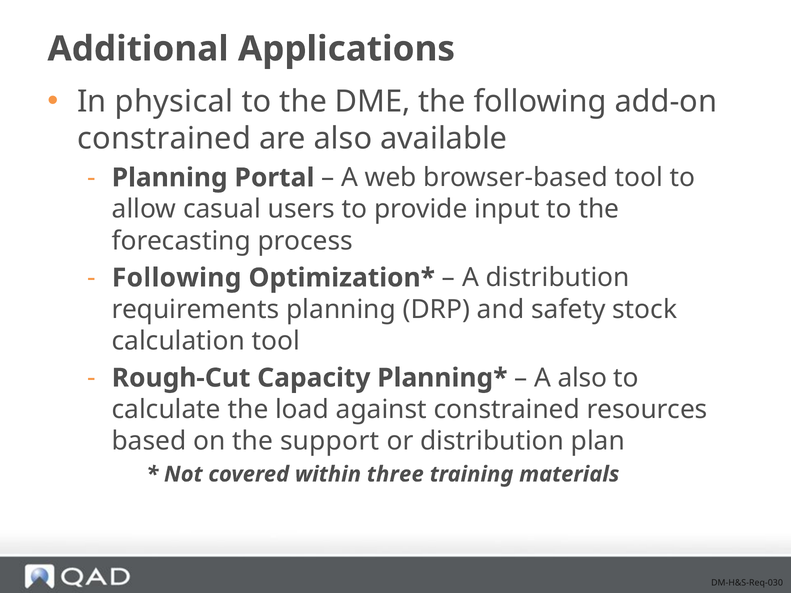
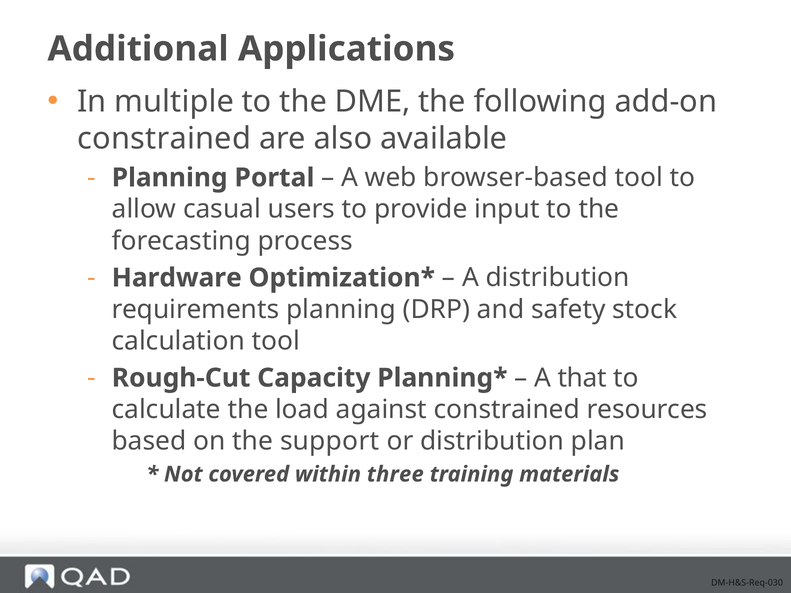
physical: physical -> multiple (174, 102)
Following: Following -> Hardware (177, 278)
A also: also -> that (582, 378)
